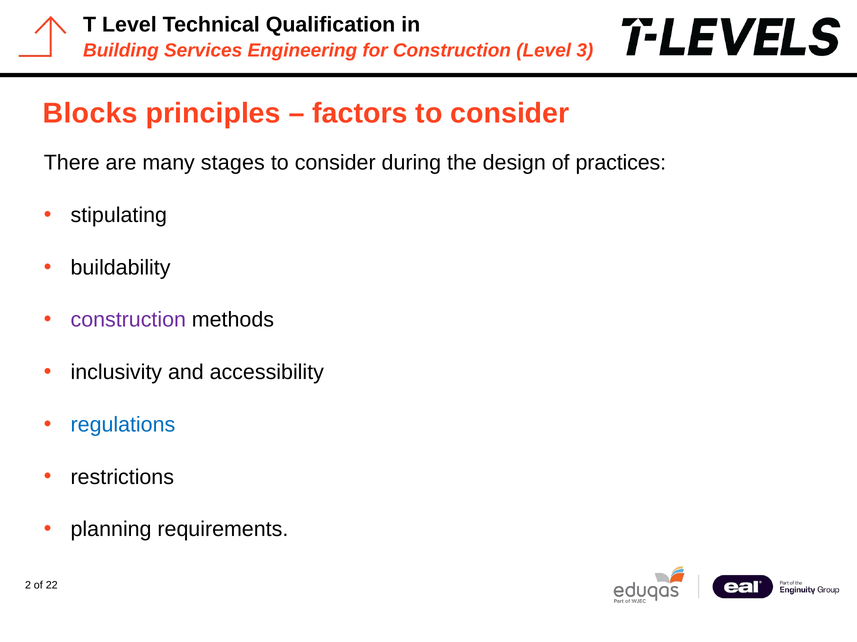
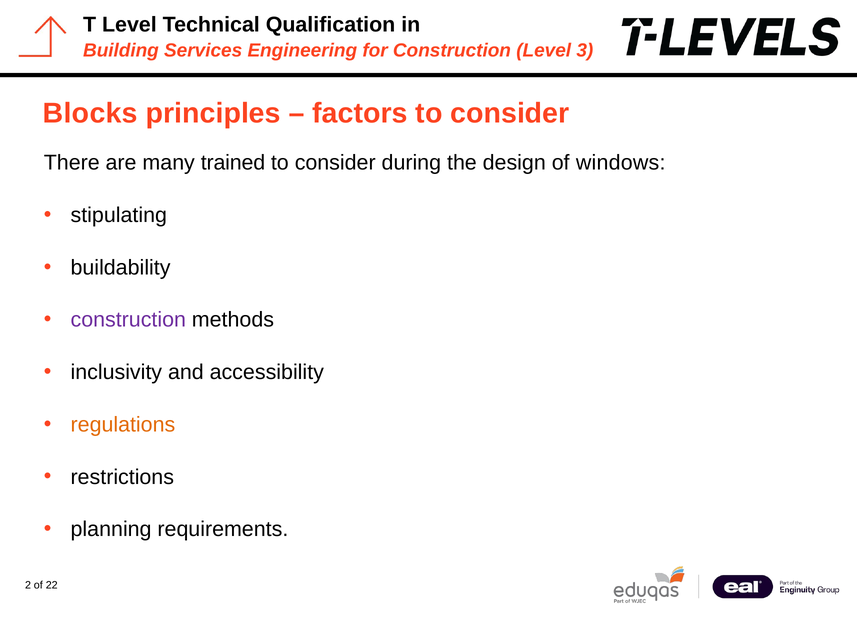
stages: stages -> trained (233, 163)
practices: practices -> windows (621, 163)
regulations colour: blue -> orange (123, 425)
